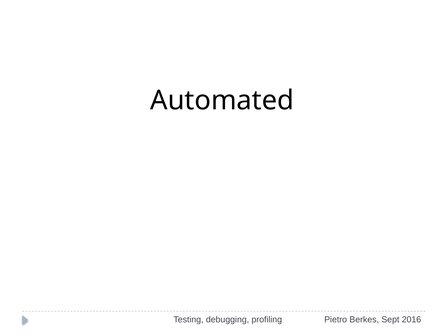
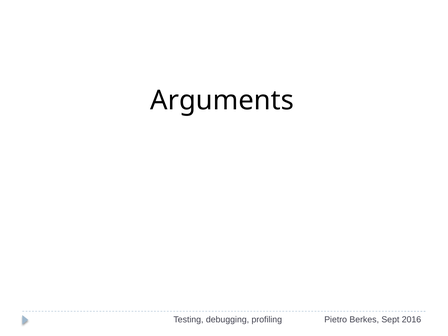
Automated: Automated -> Arguments (222, 100)
